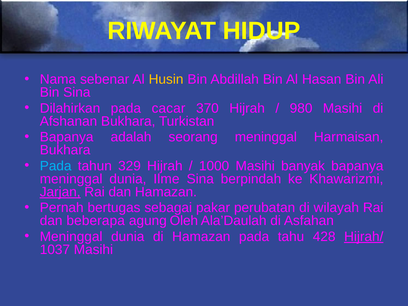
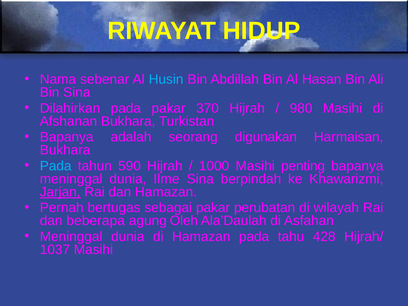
Husin colour: yellow -> light blue (166, 79)
pada cacar: cacar -> pakar (169, 108)
seorang meninggal: meninggal -> digunakan (266, 137)
329: 329 -> 590 (129, 166)
banyak: banyak -> penting (303, 166)
Hijrah/ underline: present -> none (364, 237)
